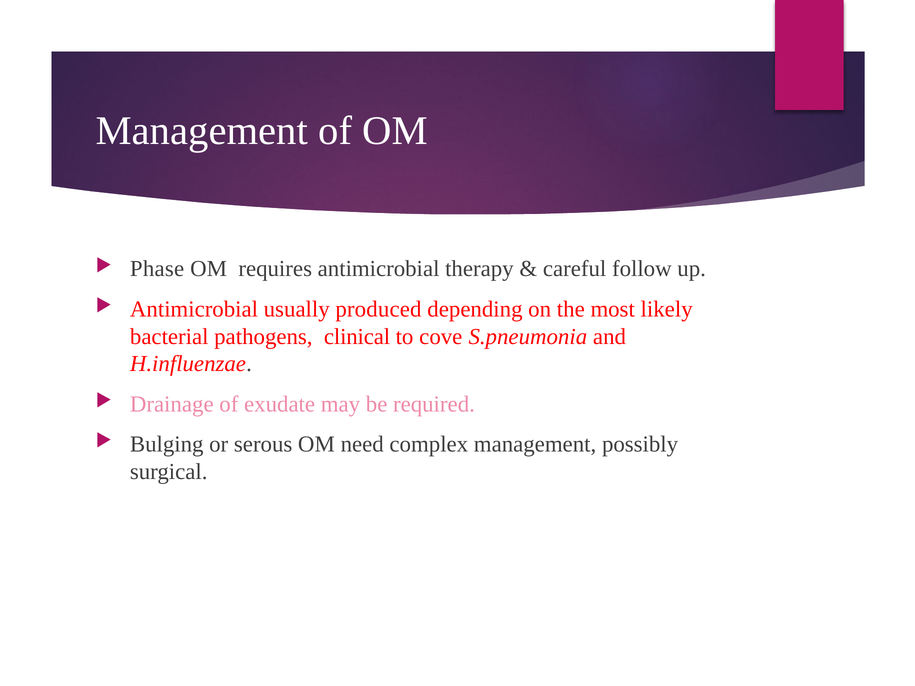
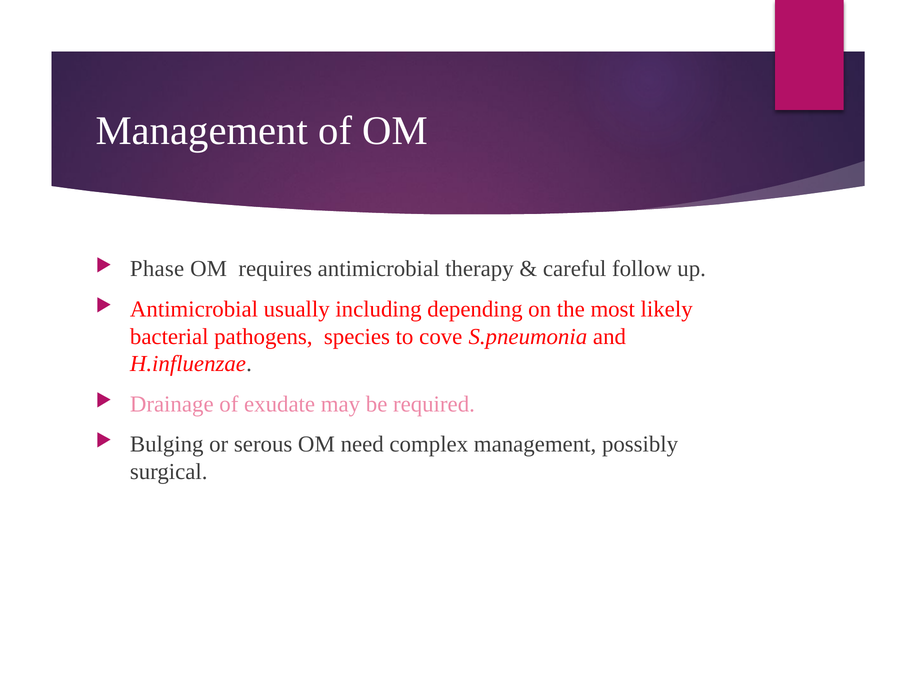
produced: produced -> including (379, 309)
clinical: clinical -> species (357, 337)
